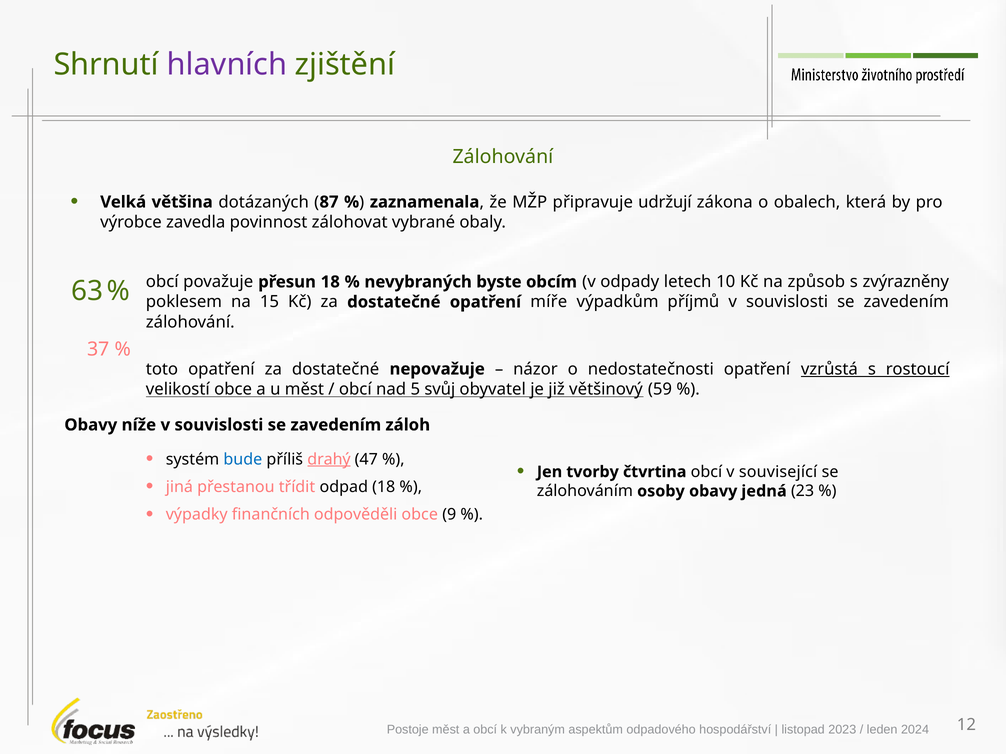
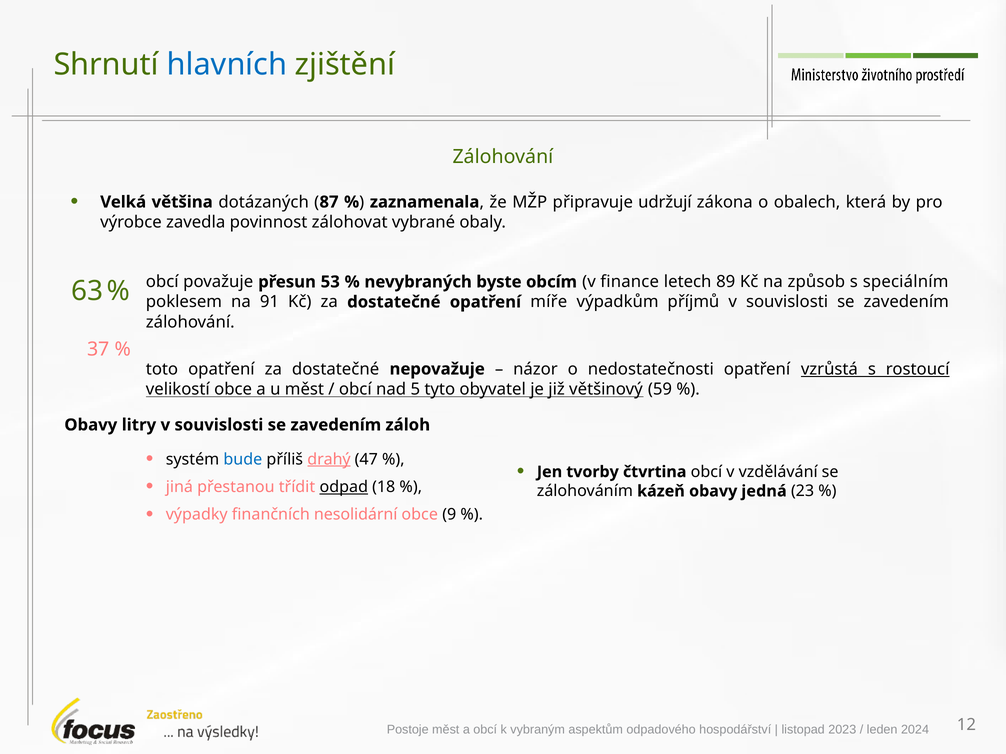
hlavních colour: purple -> blue (227, 65)
přesun 18: 18 -> 53 (330, 282)
odpady: odpady -> finance (630, 282)
10: 10 -> 89 (726, 282)
zvýrazněny: zvýrazněny -> speciálním (906, 282)
15: 15 -> 91 (269, 302)
svůj: svůj -> tyto (440, 389)
níže: níže -> litry (139, 425)
související: související -> vzdělávání (778, 472)
odpad underline: none -> present (344, 487)
osoby: osoby -> kázeň (661, 491)
odpověděli: odpověděli -> nesolidární (356, 515)
